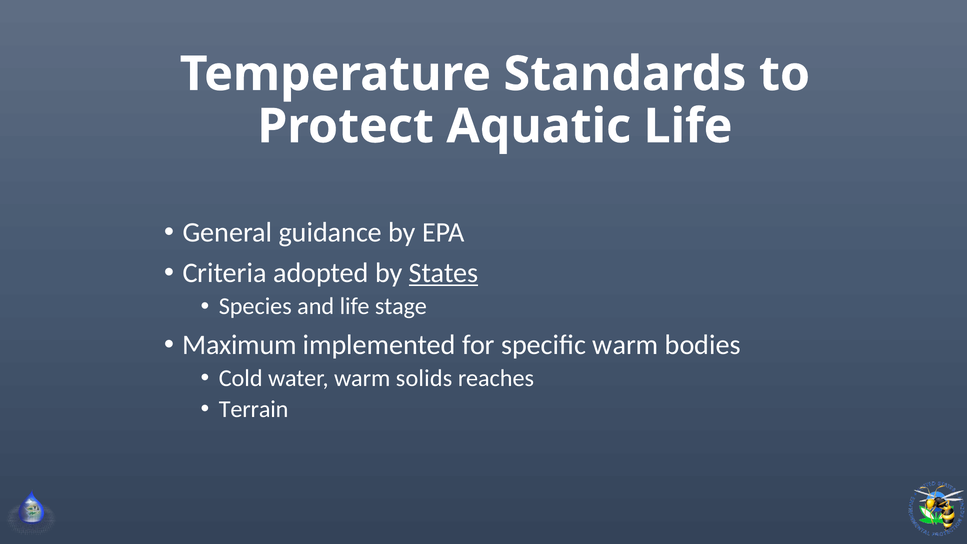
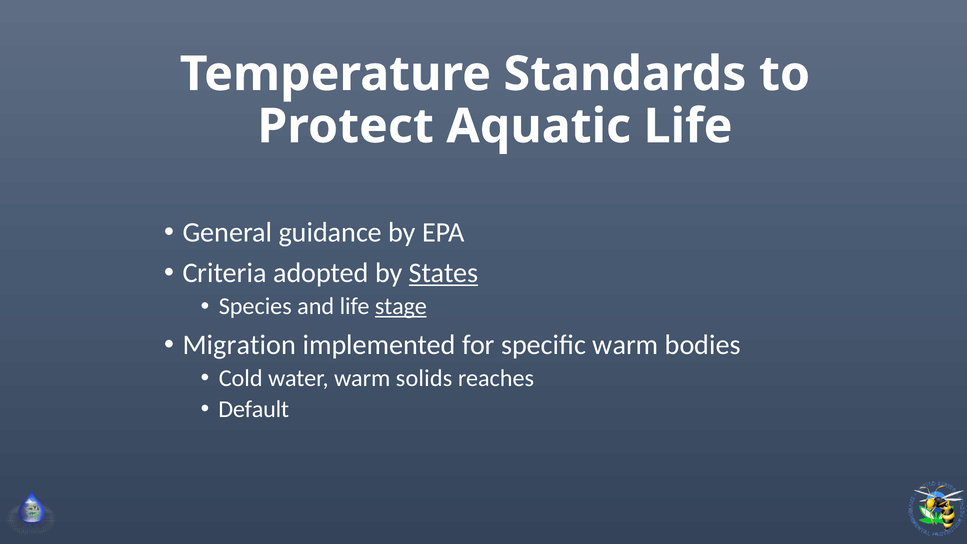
stage underline: none -> present (401, 306)
Maximum: Maximum -> Migration (239, 345)
Terrain: Terrain -> Default (254, 409)
